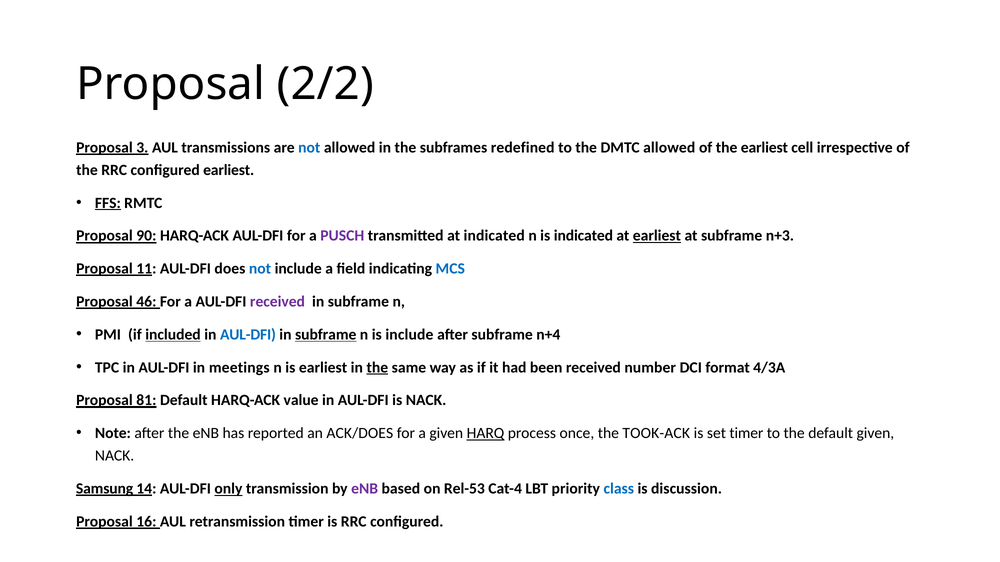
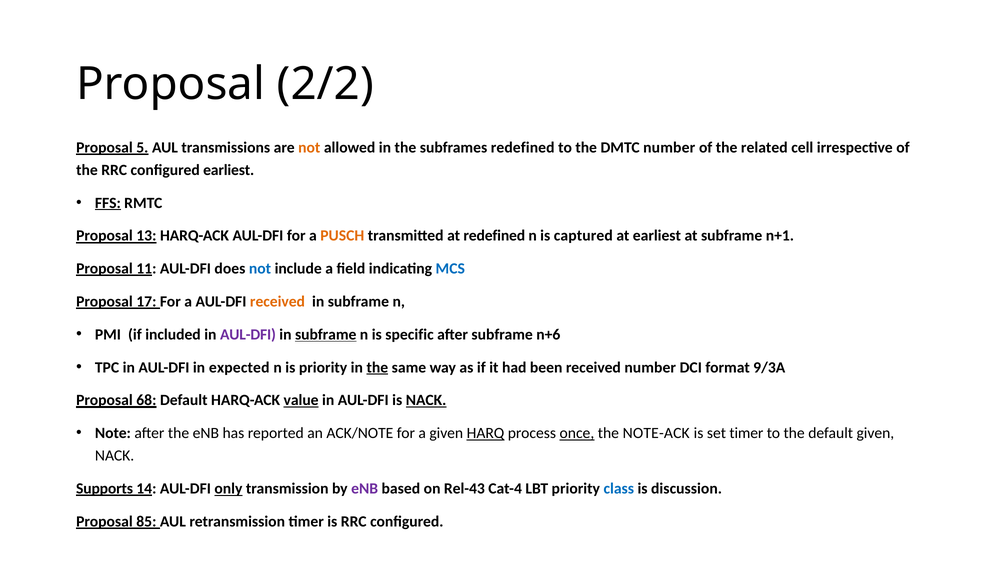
3: 3 -> 5 (142, 148)
not colour: blue -> orange (309, 148)
DMTC allowed: allowed -> number (669, 148)
the earliest: earliest -> related (764, 148)
90: 90 -> 13 (146, 236)
PUSCH colour: purple -> orange (342, 236)
at indicated: indicated -> redefined (494, 236)
is indicated: indicated -> captured (583, 236)
earliest underline: present -> none (657, 236)
n+3: n+3 -> n+1 (780, 236)
46: 46 -> 17 (146, 302)
received colour: purple -> orange (277, 302)
included underline: present -> none (173, 335)
AUL-DFI colour: blue -> purple (248, 335)
is include: include -> specific (409, 335)
n+4: n+4 -> n+6 (548, 335)
meetings: meetings -> expected (239, 368)
is earliest: earliest -> priority (323, 368)
4/3A: 4/3A -> 9/3A (769, 368)
81: 81 -> 68 (146, 401)
value underline: none -> present (301, 401)
NACK underline: none -> present (426, 401)
ACK/DOES: ACK/DOES -> ACK/NOTE (360, 434)
once underline: none -> present (577, 434)
TOOK-ACK: TOOK-ACK -> NOTE-ACK (656, 434)
Samsung: Samsung -> Supports (105, 489)
Rel-53: Rel-53 -> Rel-43 (464, 489)
16: 16 -> 85 (146, 522)
